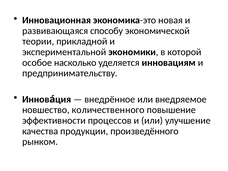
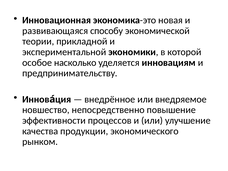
количественного: количественного -> непосредственно (108, 110)
произведённого: произведённого -> экономического (144, 131)
